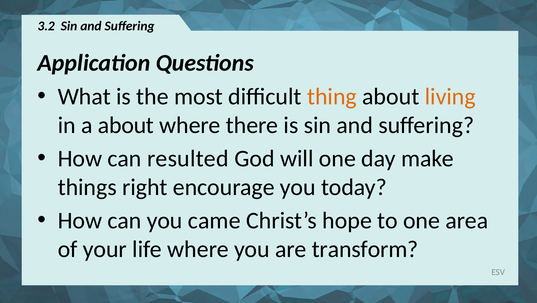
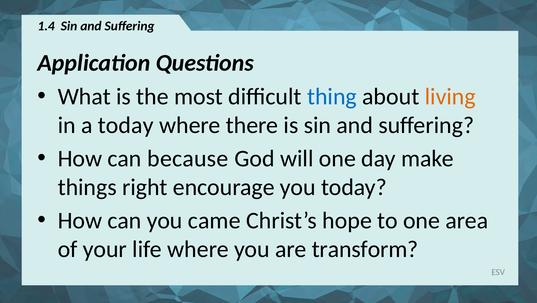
3.2: 3.2 -> 1.4 (46, 26)
thing colour: orange -> blue (332, 96)
a about: about -> today (126, 125)
resulted: resulted -> because (188, 159)
